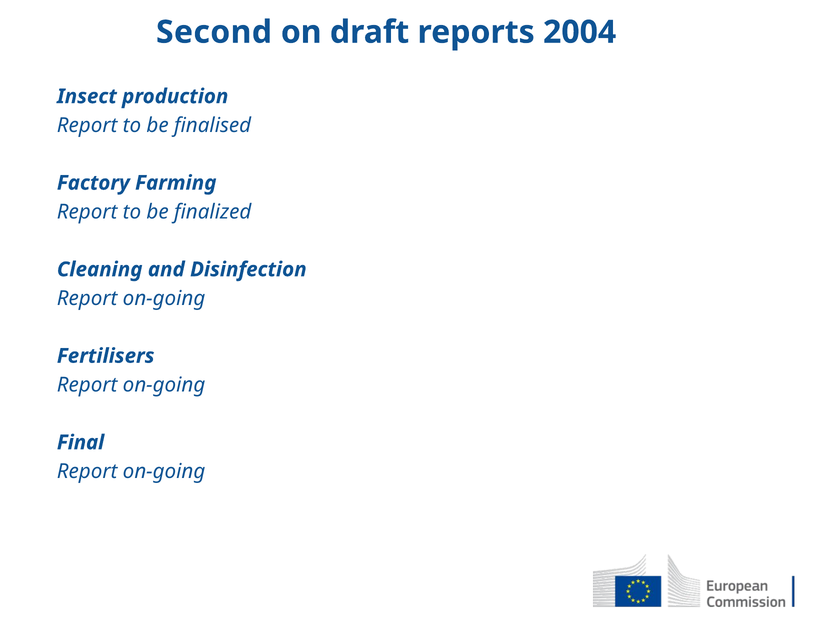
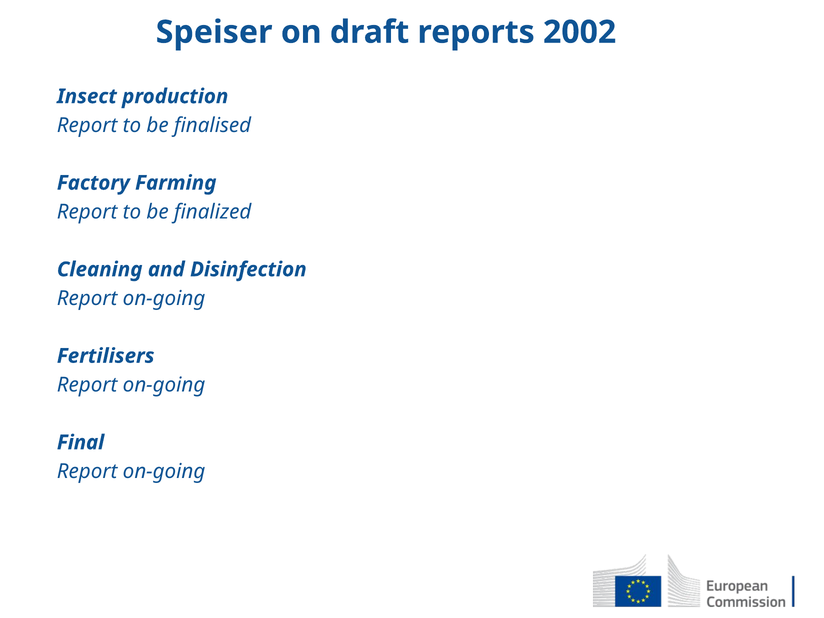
Second: Second -> Speiser (214, 32)
2004: 2004 -> 2002 (580, 32)
